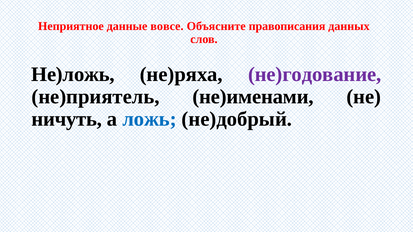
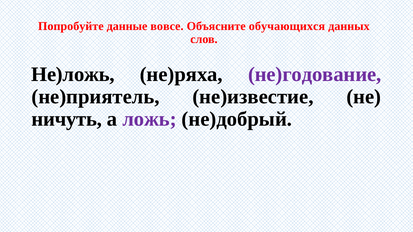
Неприятное: Неприятное -> Попробуйте (71, 26)
правописания: правописания -> обучающихся (287, 26)
не)именами: не)именами -> не)известие (253, 97)
ложь colour: blue -> purple (149, 119)
